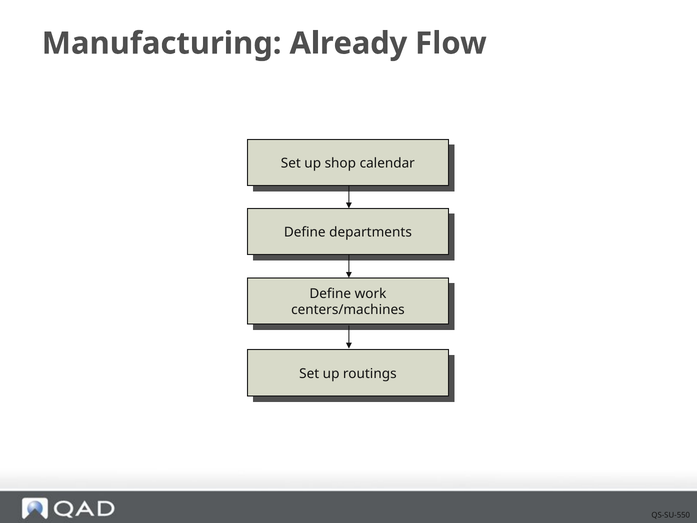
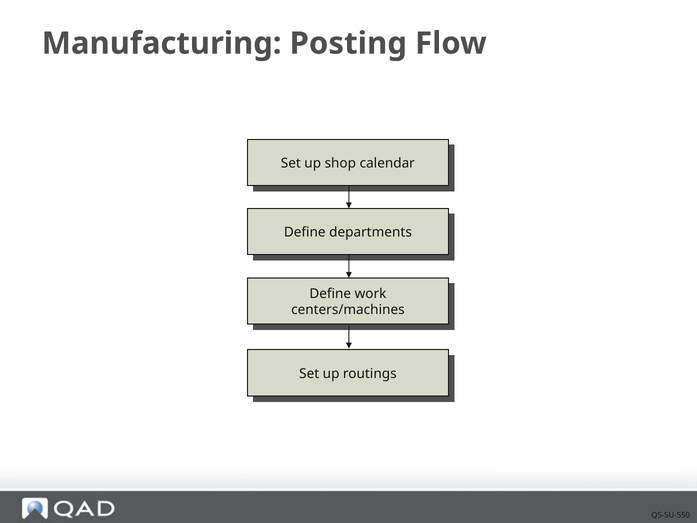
Already: Already -> Posting (348, 43)
